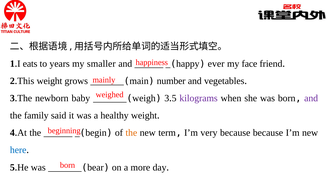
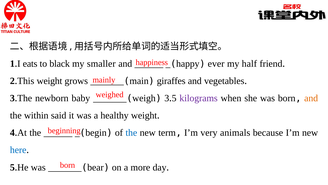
years: years -> black (60, 64)
face: face -> half (249, 64)
number: number -> giraffes (171, 81)
and colour: purple -> orange (311, 98)
family: family -> within (36, 115)
the colour: orange -> blue (131, 132)
very because: because -> animals (235, 132)
